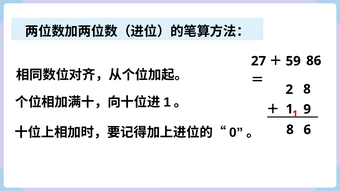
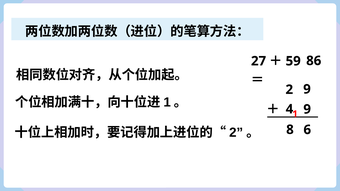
2 8: 8 -> 9 (307, 89)
1: 1 -> 4 (289, 109)
0: 0 -> 2 (236, 133)
